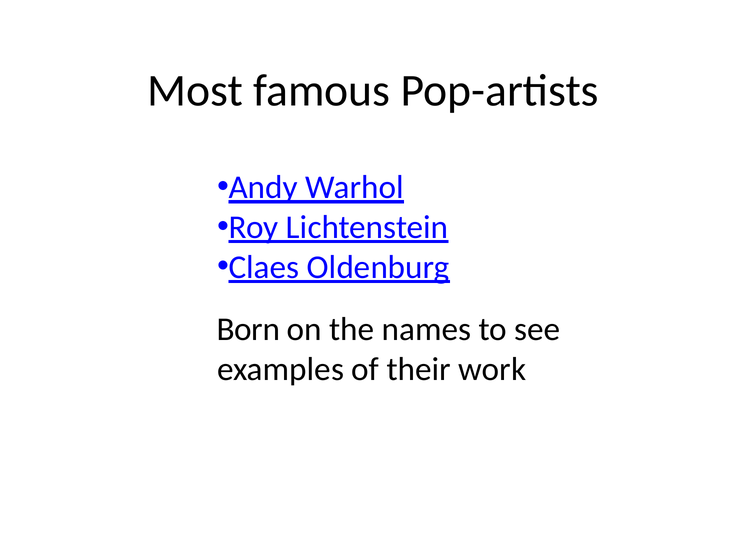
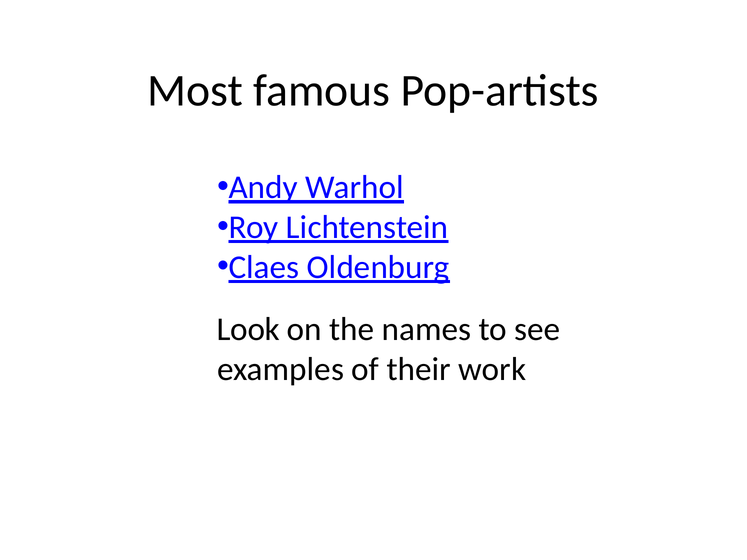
Born: Born -> Look (248, 330)
